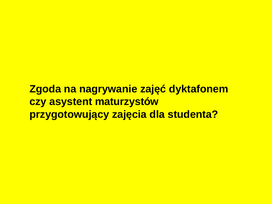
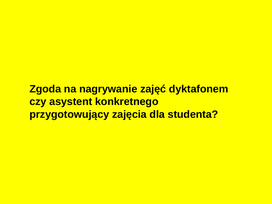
maturzystów: maturzystów -> konkretnego (127, 102)
